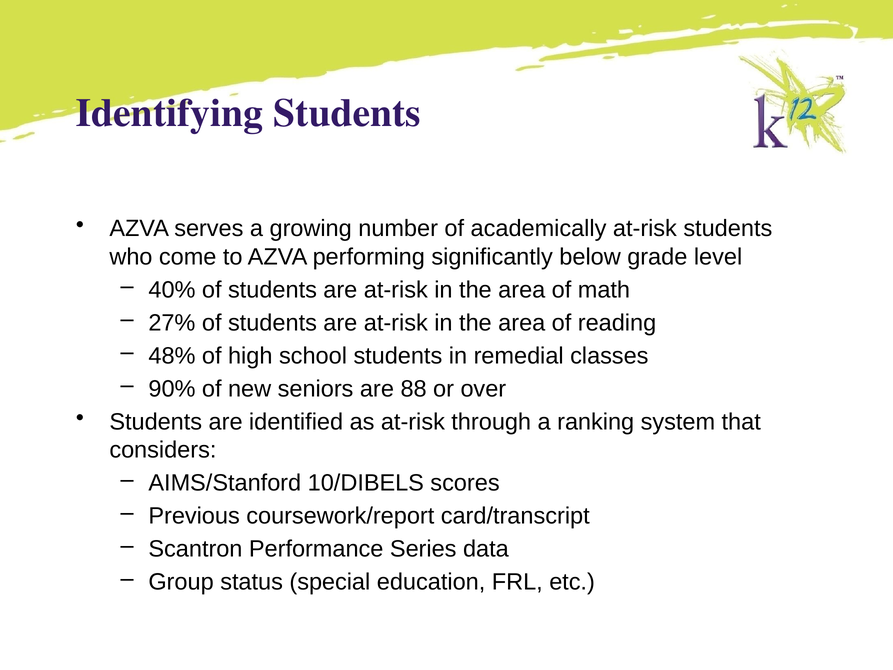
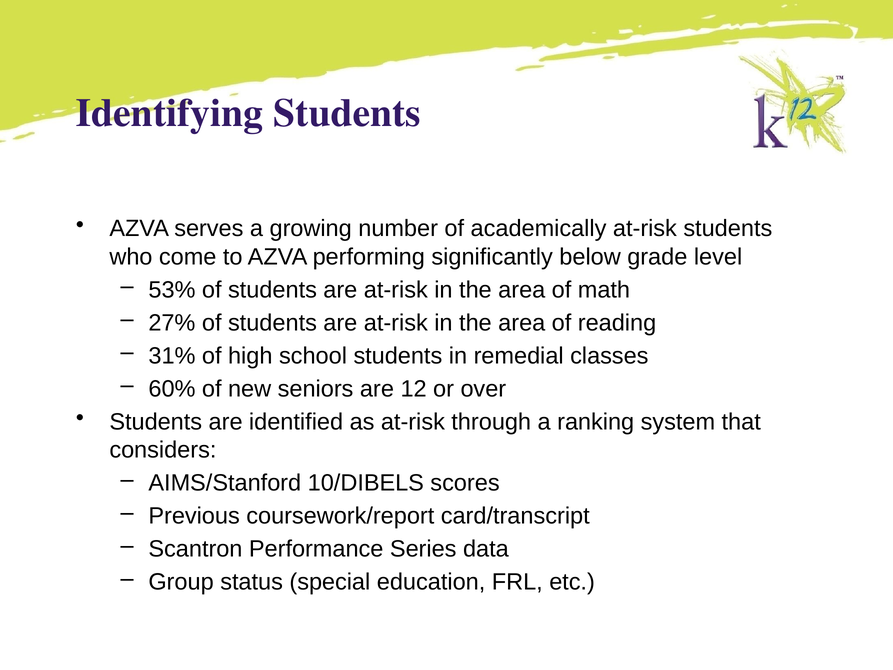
40%: 40% -> 53% (172, 290)
48%: 48% -> 31% (172, 356)
90%: 90% -> 60% (172, 389)
88: 88 -> 12 (414, 389)
